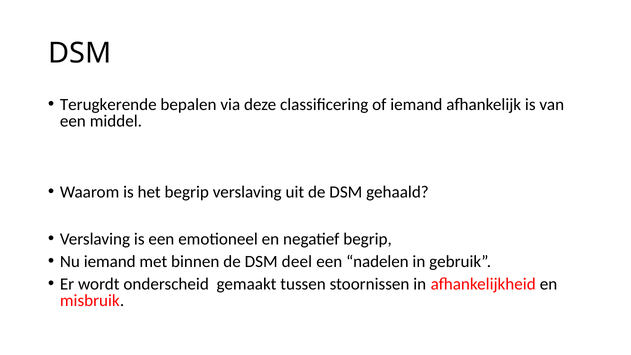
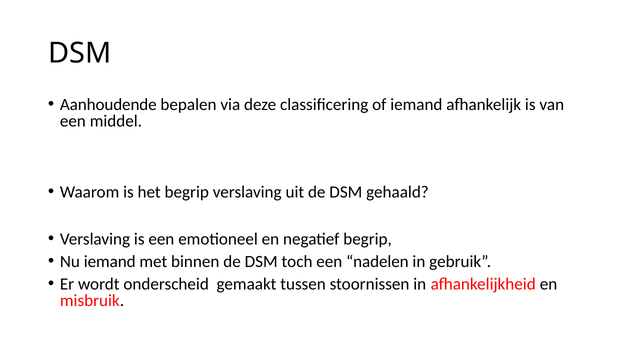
Terugkerende: Terugkerende -> Aanhoudende (108, 104)
deel: deel -> toch (297, 262)
